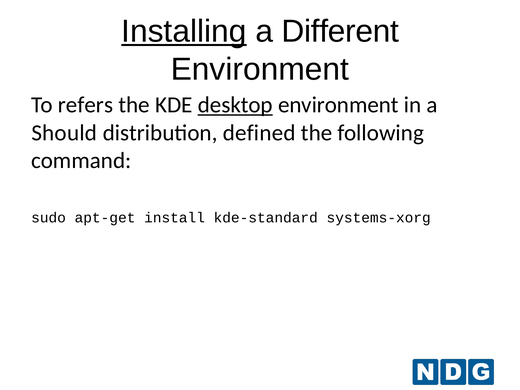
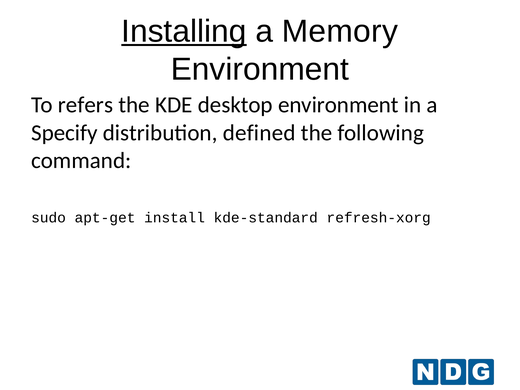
Different: Different -> Memory (340, 31)
desktop underline: present -> none (235, 105)
Should: Should -> Specify (64, 133)
systems-xorg: systems-xorg -> refresh-xorg (379, 218)
